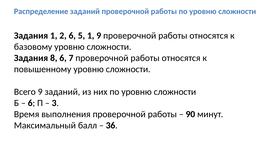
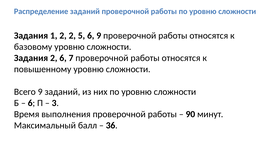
2 6: 6 -> 2 (72, 35)
5 1: 1 -> 6 (91, 35)
Задания 8: 8 -> 2 (54, 58)
